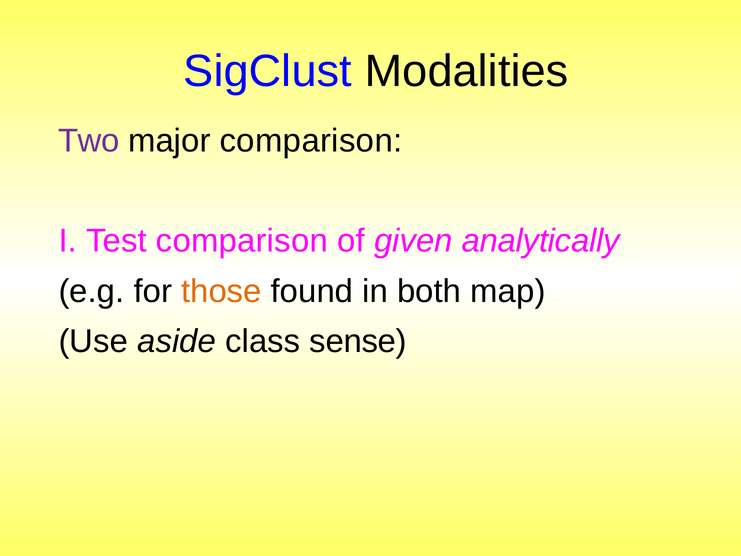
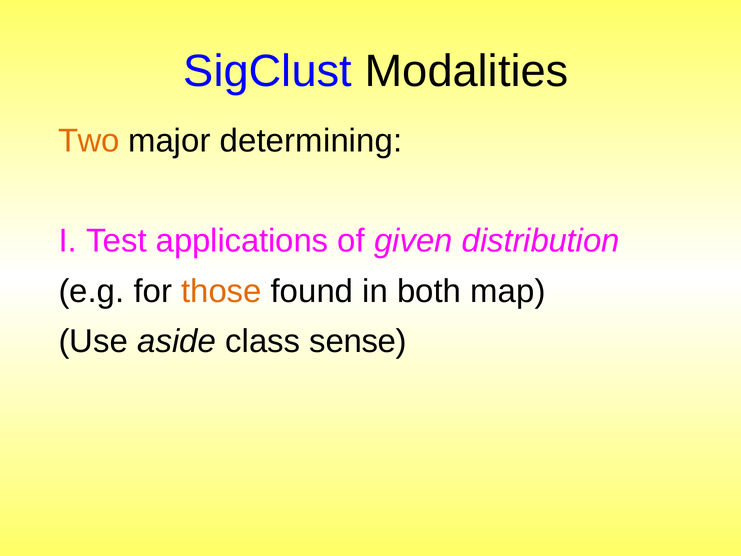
Two colour: purple -> orange (89, 141)
major comparison: comparison -> determining (311, 141)
Test comparison: comparison -> applications (242, 241)
analytically: analytically -> distribution (541, 241)
